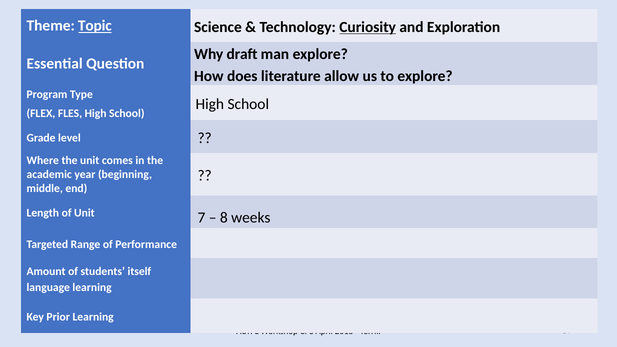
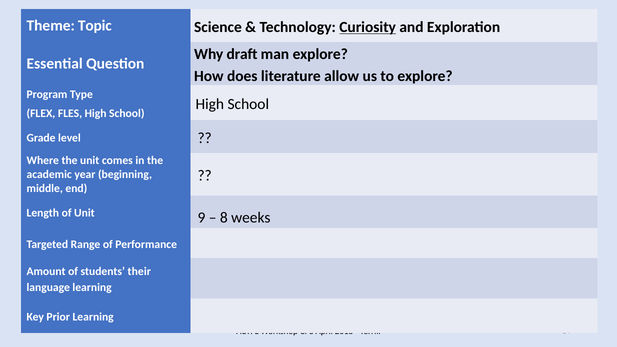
Topic underline: present -> none (95, 26)
7: 7 -> 9 (201, 218)
itself: itself -> their (139, 271)
